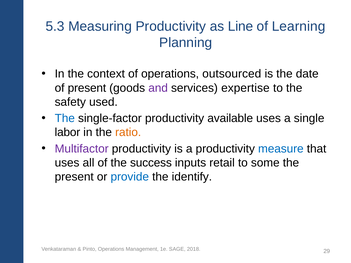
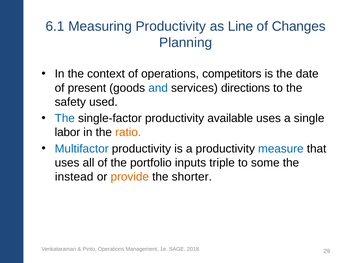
5.3: 5.3 -> 6.1 (55, 26)
Learning: Learning -> Changes (299, 26)
outsourced: outsourced -> competitors (232, 74)
and colour: purple -> blue (158, 88)
expertise: expertise -> directions (246, 88)
Multifactor colour: purple -> blue (82, 149)
success: success -> portfolio (151, 163)
retail: retail -> triple (222, 163)
present: present -> instead (74, 177)
provide colour: blue -> orange (130, 177)
identify: identify -> shorter (192, 177)
